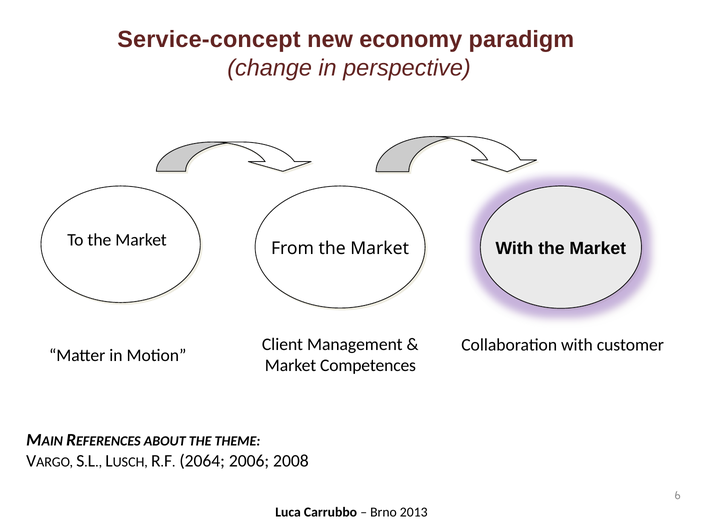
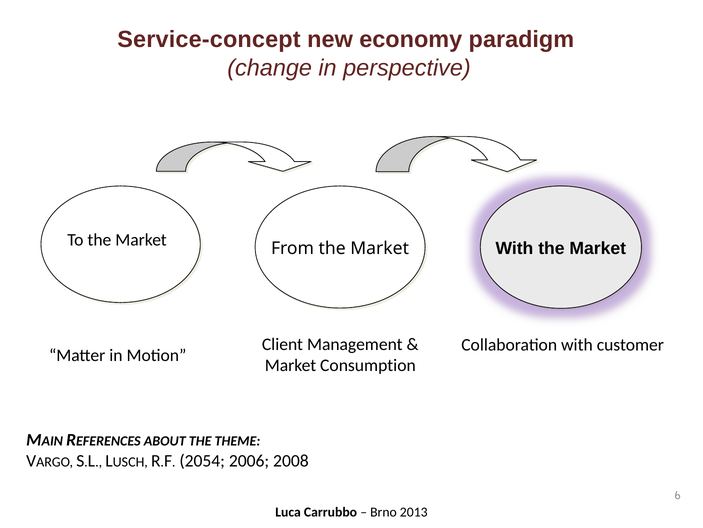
Competences: Competences -> Consumption (368, 365)
2064: 2064 -> 2054 (202, 460)
